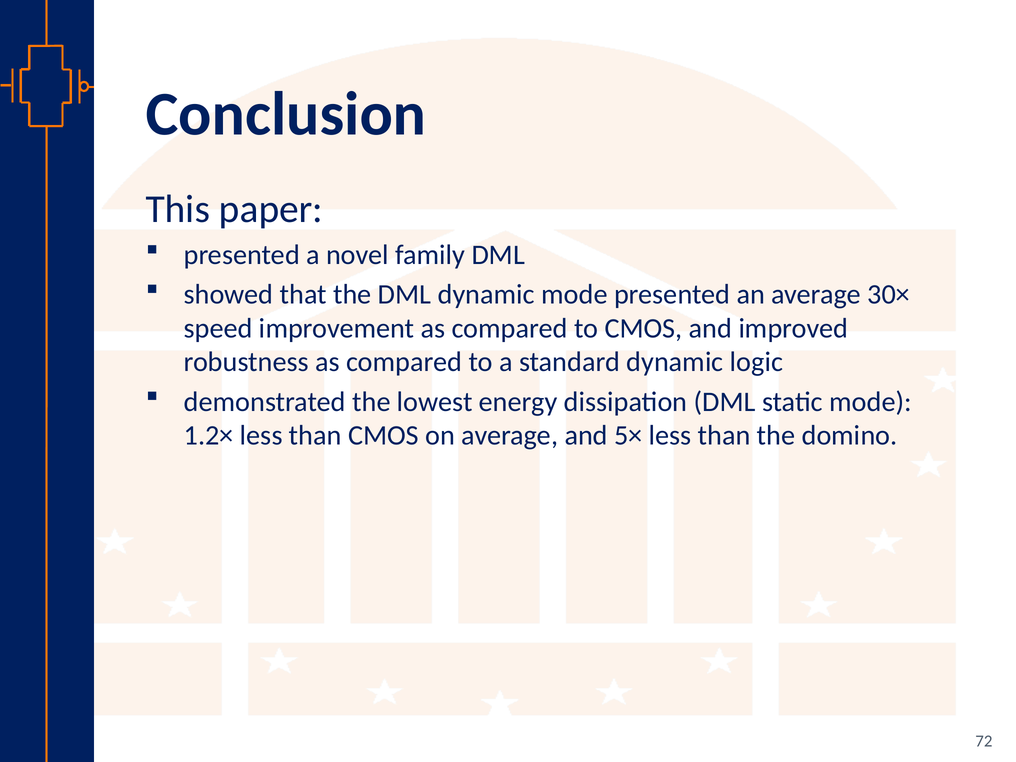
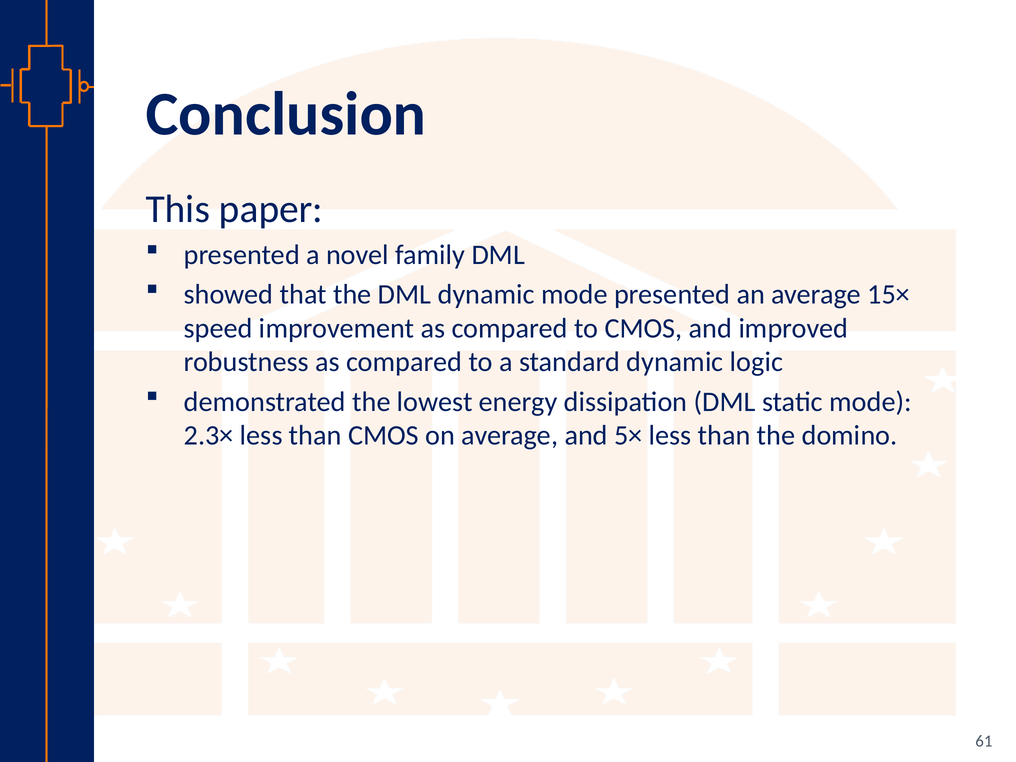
30×: 30× -> 15× (889, 294)
1.2×: 1.2× -> 2.3× (209, 436)
72: 72 -> 61 (984, 741)
